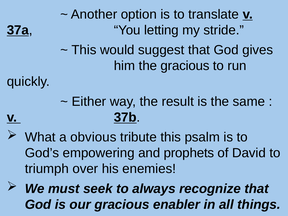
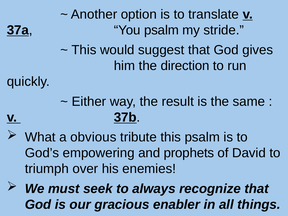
You letting: letting -> psalm (161, 30)
the gracious: gracious -> direction (185, 66)
